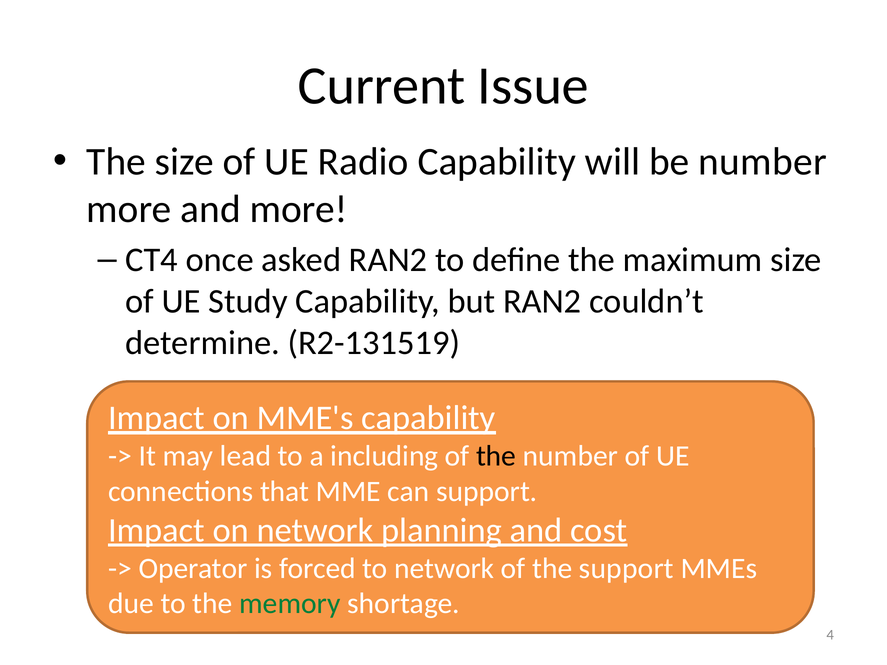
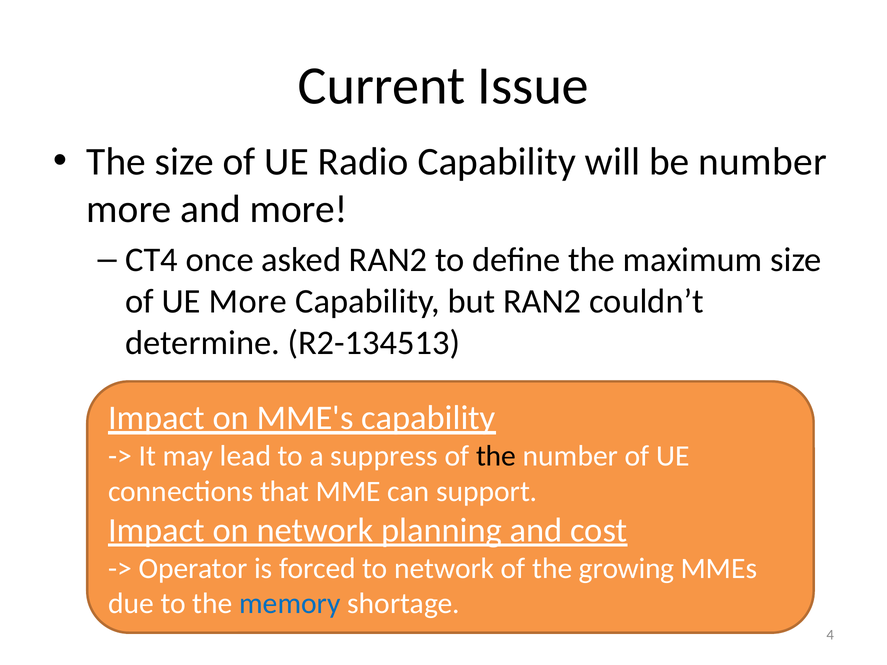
UE Study: Study -> More (248, 302)
R2-131519: R2-131519 -> R2-134513 (374, 343)
including: including -> suppress (384, 456)
the support: support -> growing (627, 568)
memory colour: green -> blue (290, 604)
